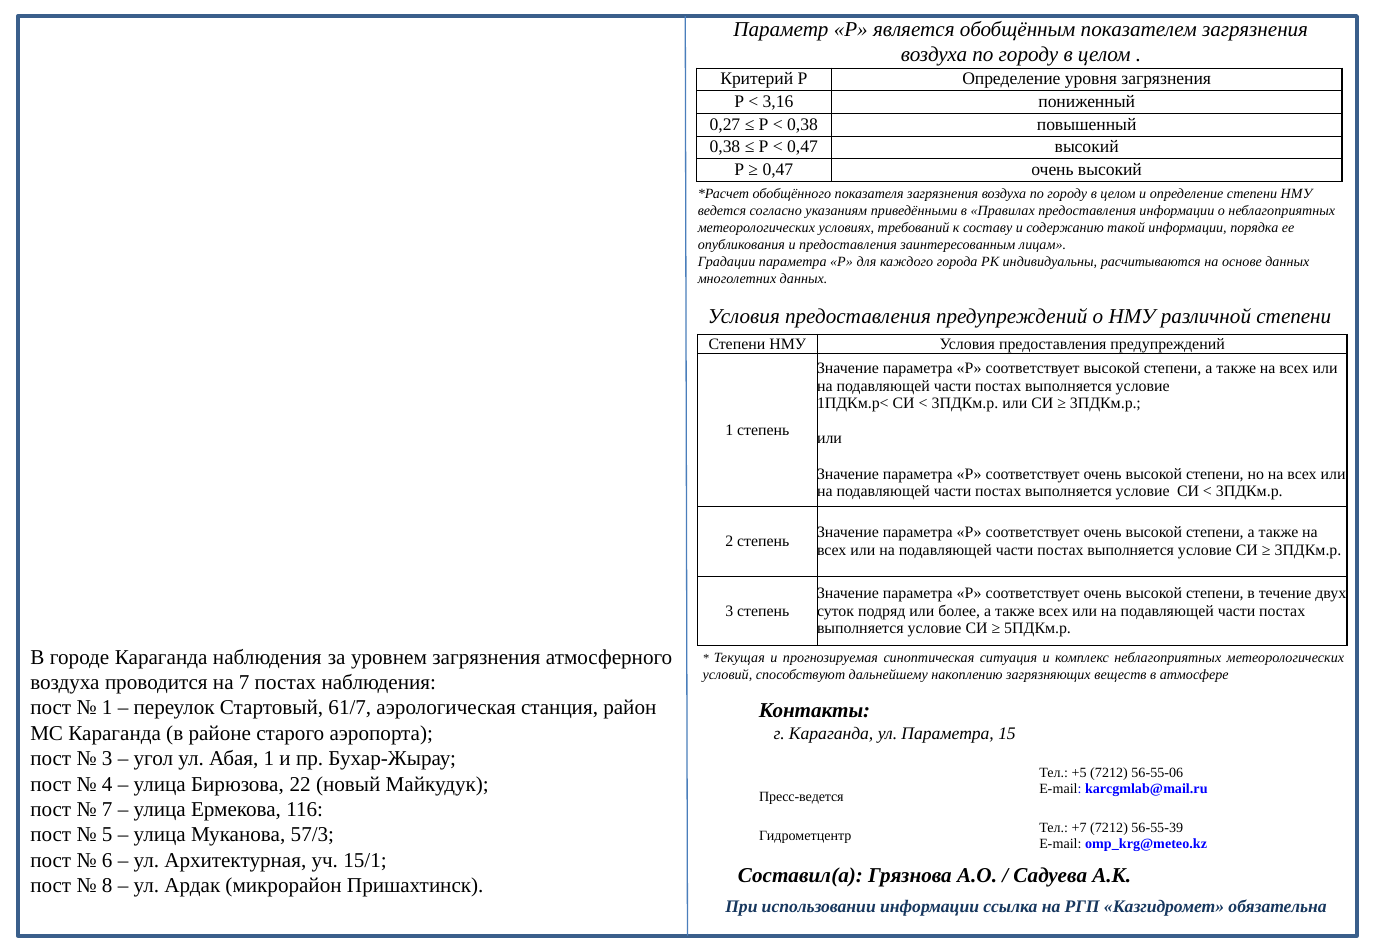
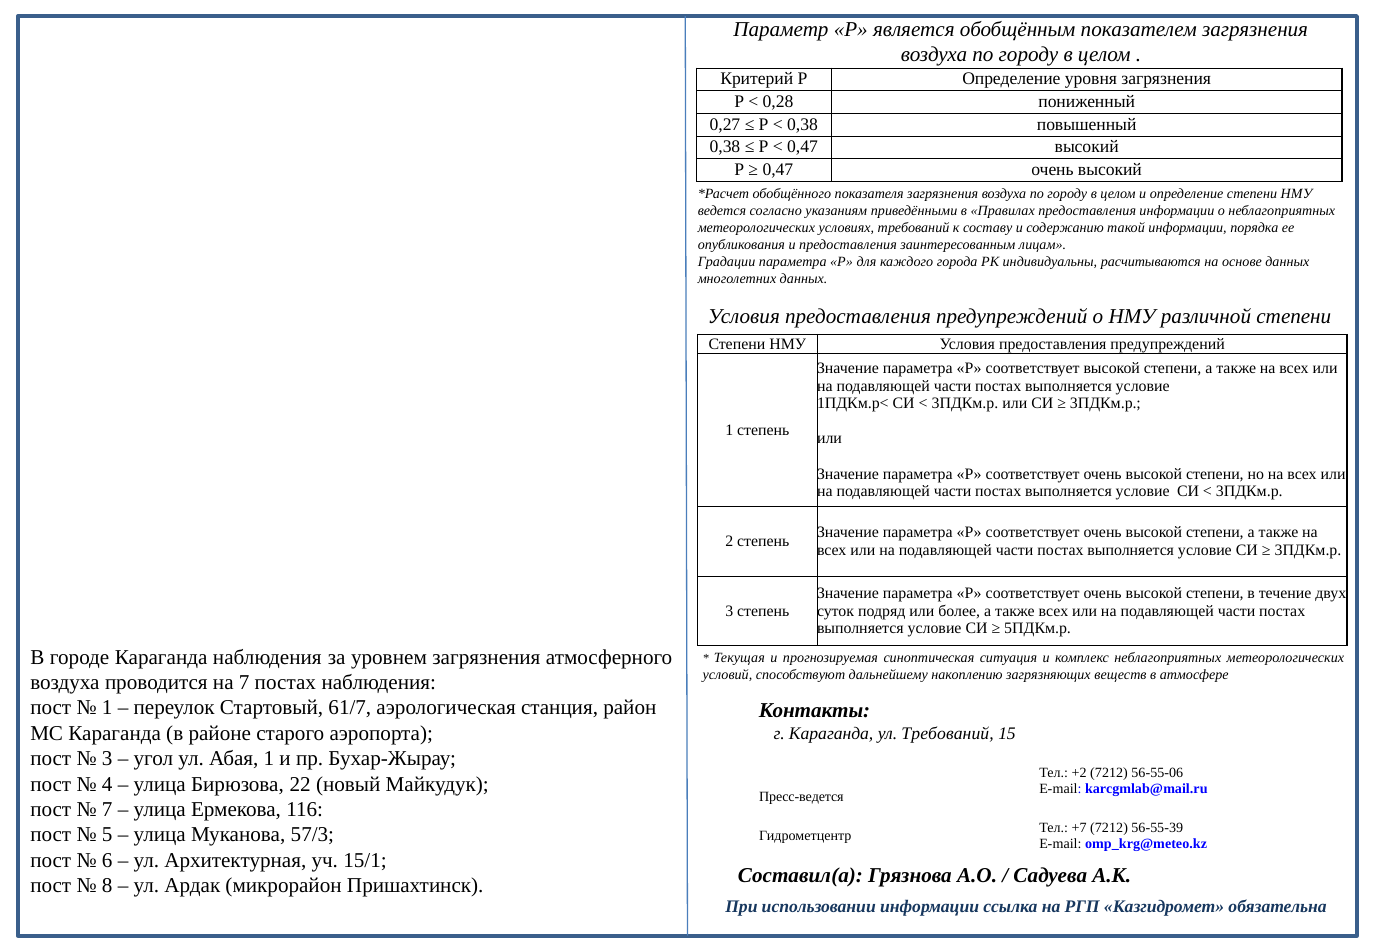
3,16: 3,16 -> 0,28 (778, 102)
ул Параметра: Параметра -> Требований (948, 734)
+5: +5 -> +2 (1079, 773)
